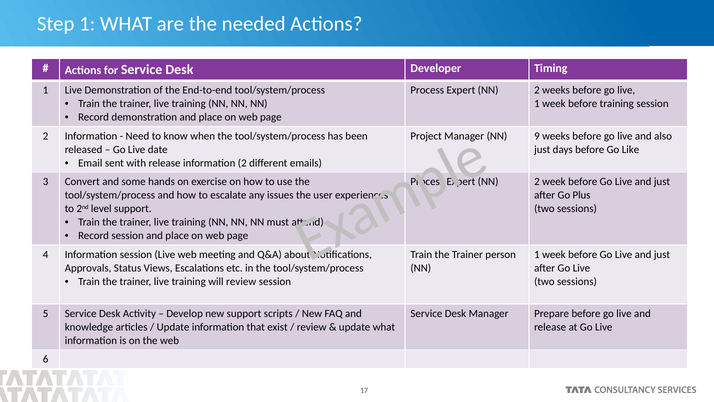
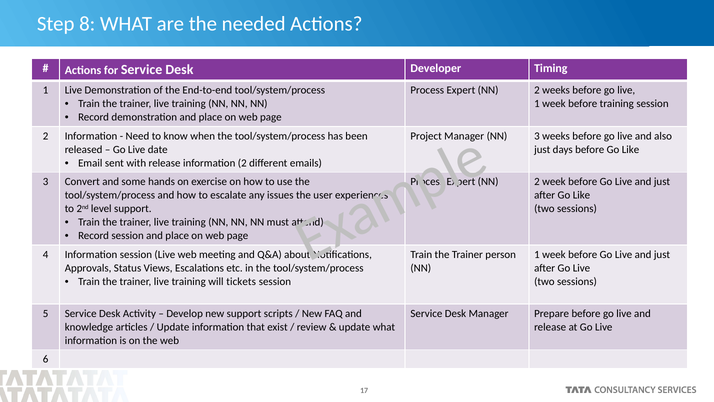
Step 1: 1 -> 8 (87, 24)
9: 9 -> 3 (537, 136)
after Go Plus: Plus -> Like (581, 195)
will review: review -> tickets (241, 281)
